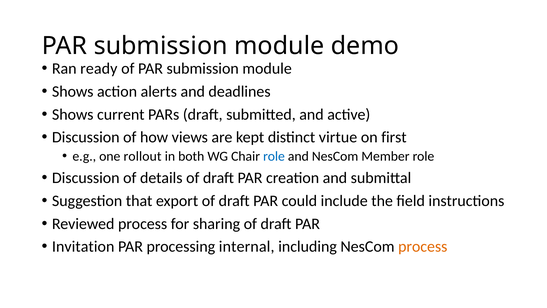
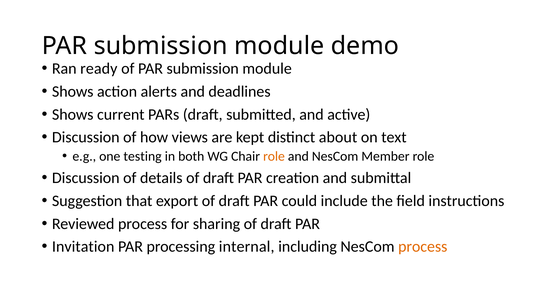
virtue: virtue -> about (338, 137)
first: first -> text (394, 137)
rollout: rollout -> testing (143, 156)
role colour: blue -> orange (274, 156)
